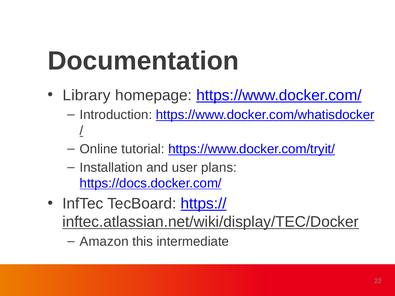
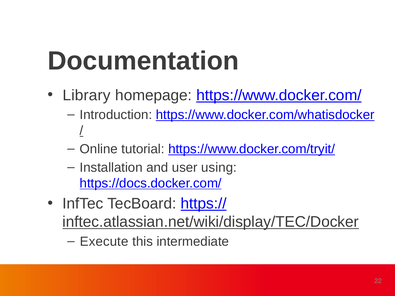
plans: plans -> using (219, 168)
Amazon: Amazon -> Execute (104, 242)
